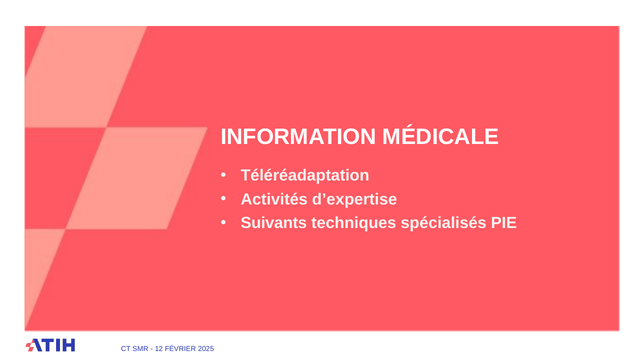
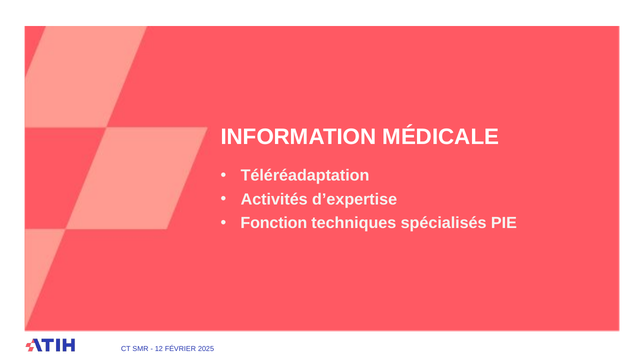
Suivants: Suivants -> Fonction (274, 223)
